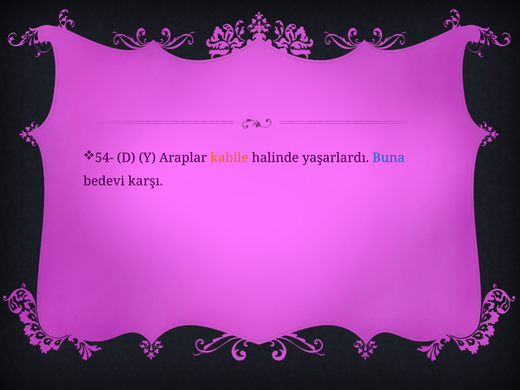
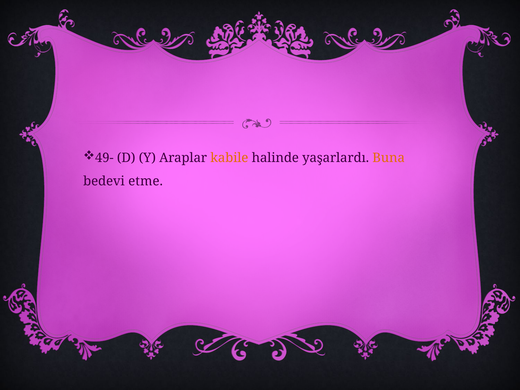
54-: 54- -> 49- (104, 158)
Buna colour: blue -> orange (389, 158)
karşı: karşı -> etme (146, 181)
